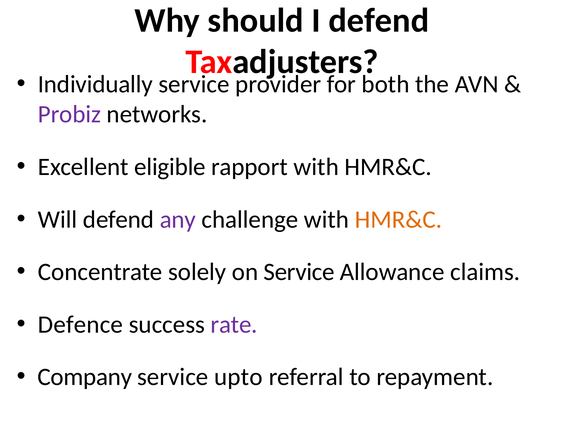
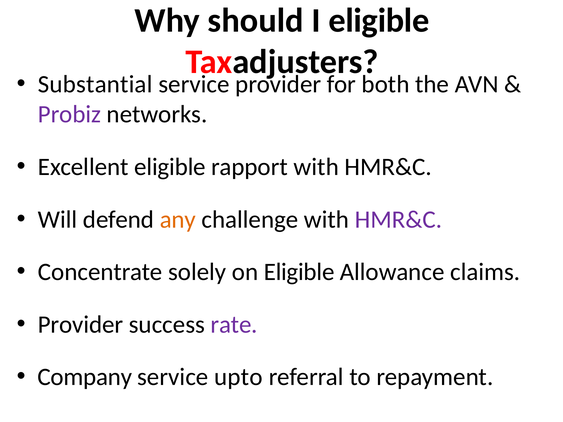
I defend: defend -> eligible (379, 21)
Individually: Individually -> Substantial (95, 84)
any colour: purple -> orange (178, 220)
HMR&C colour: orange -> purple (398, 220)
on Service: Service -> Eligible (299, 272)
Defence: Defence -> Provider (81, 325)
